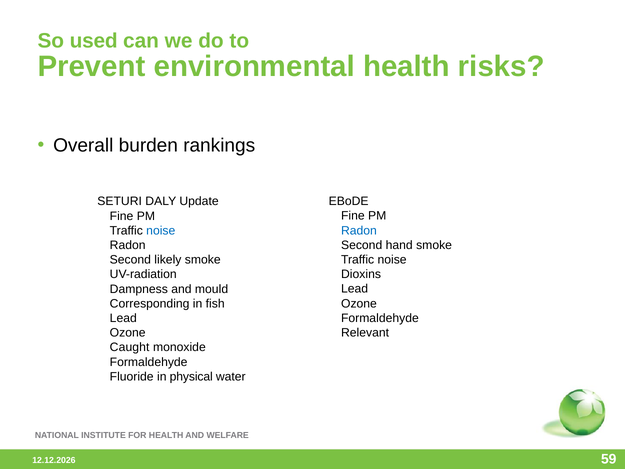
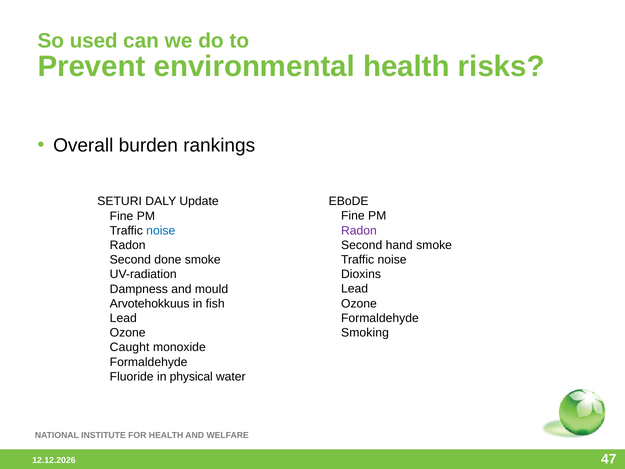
Radon colour: blue -> purple (359, 230)
likely: likely -> done (168, 260)
Corresponding: Corresponding -> Arvotehokkuus (150, 303)
Relevant: Relevant -> Smoking (365, 333)
59: 59 -> 47 (609, 459)
